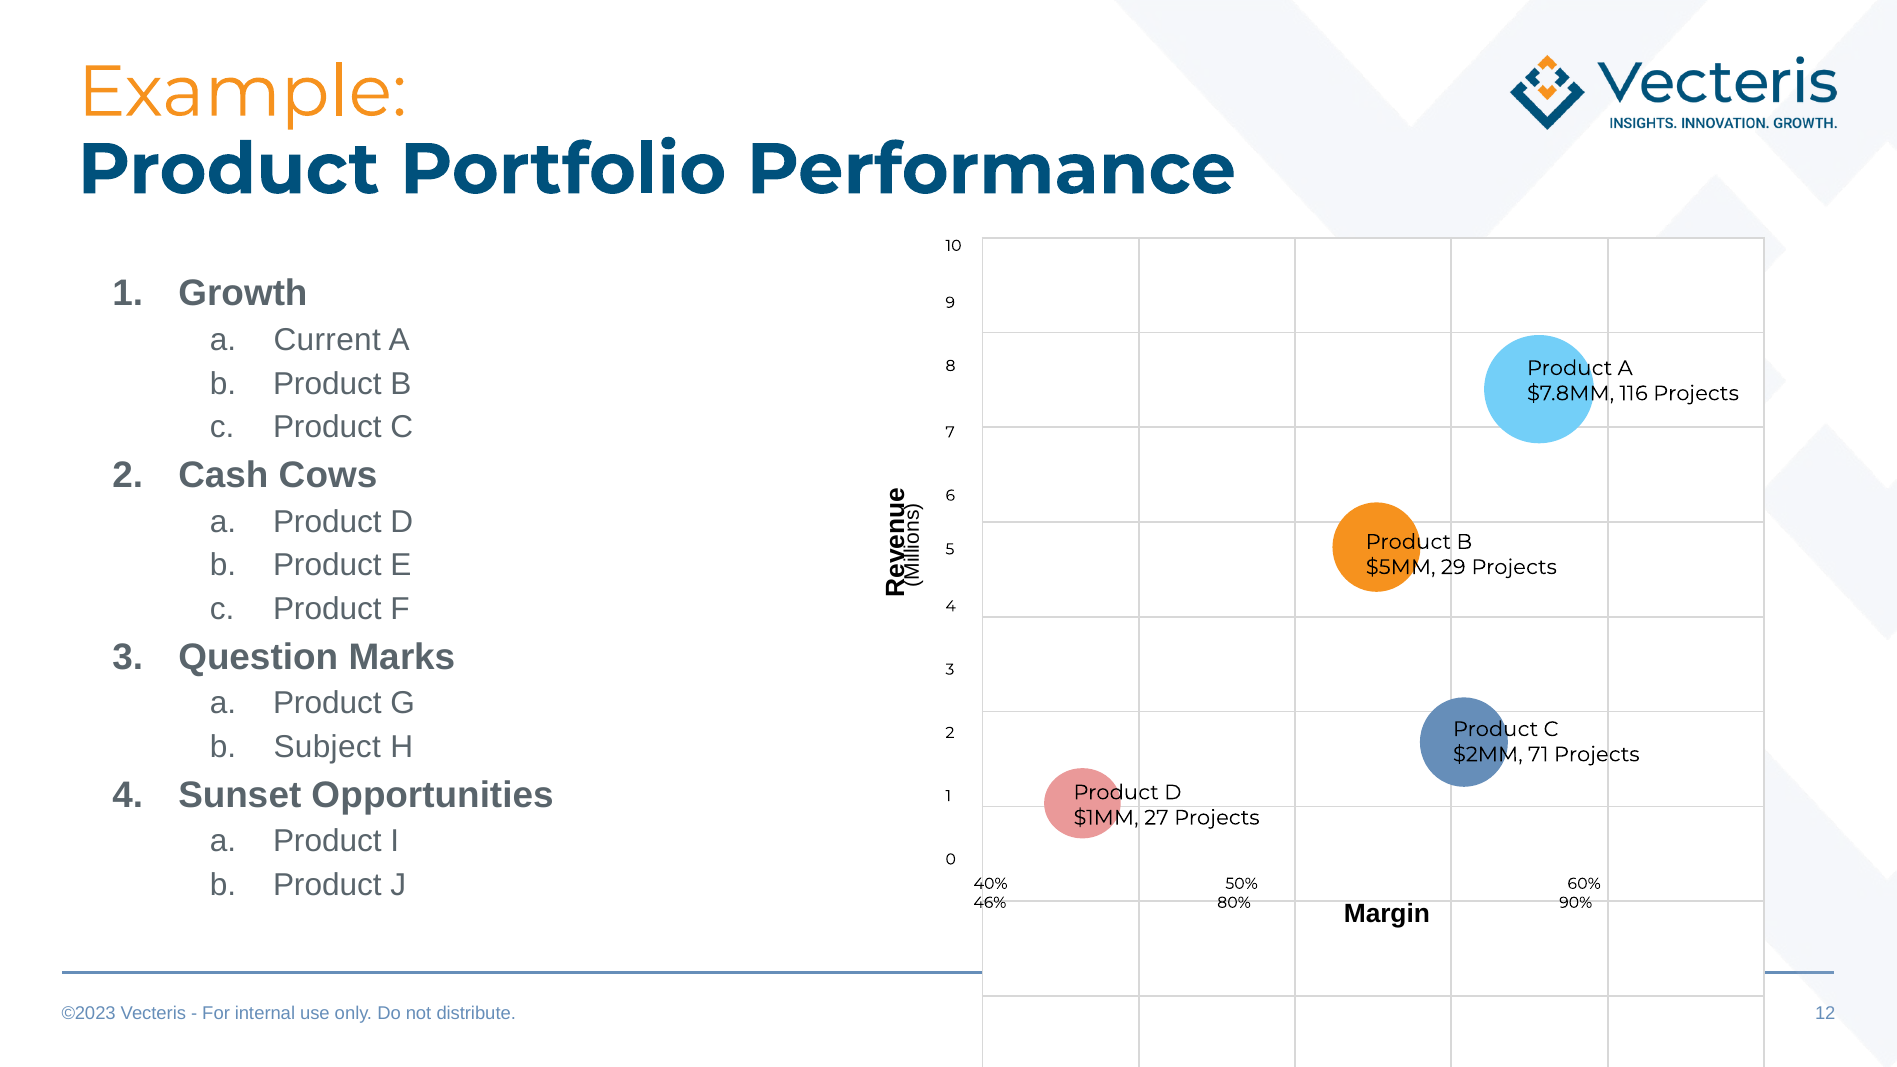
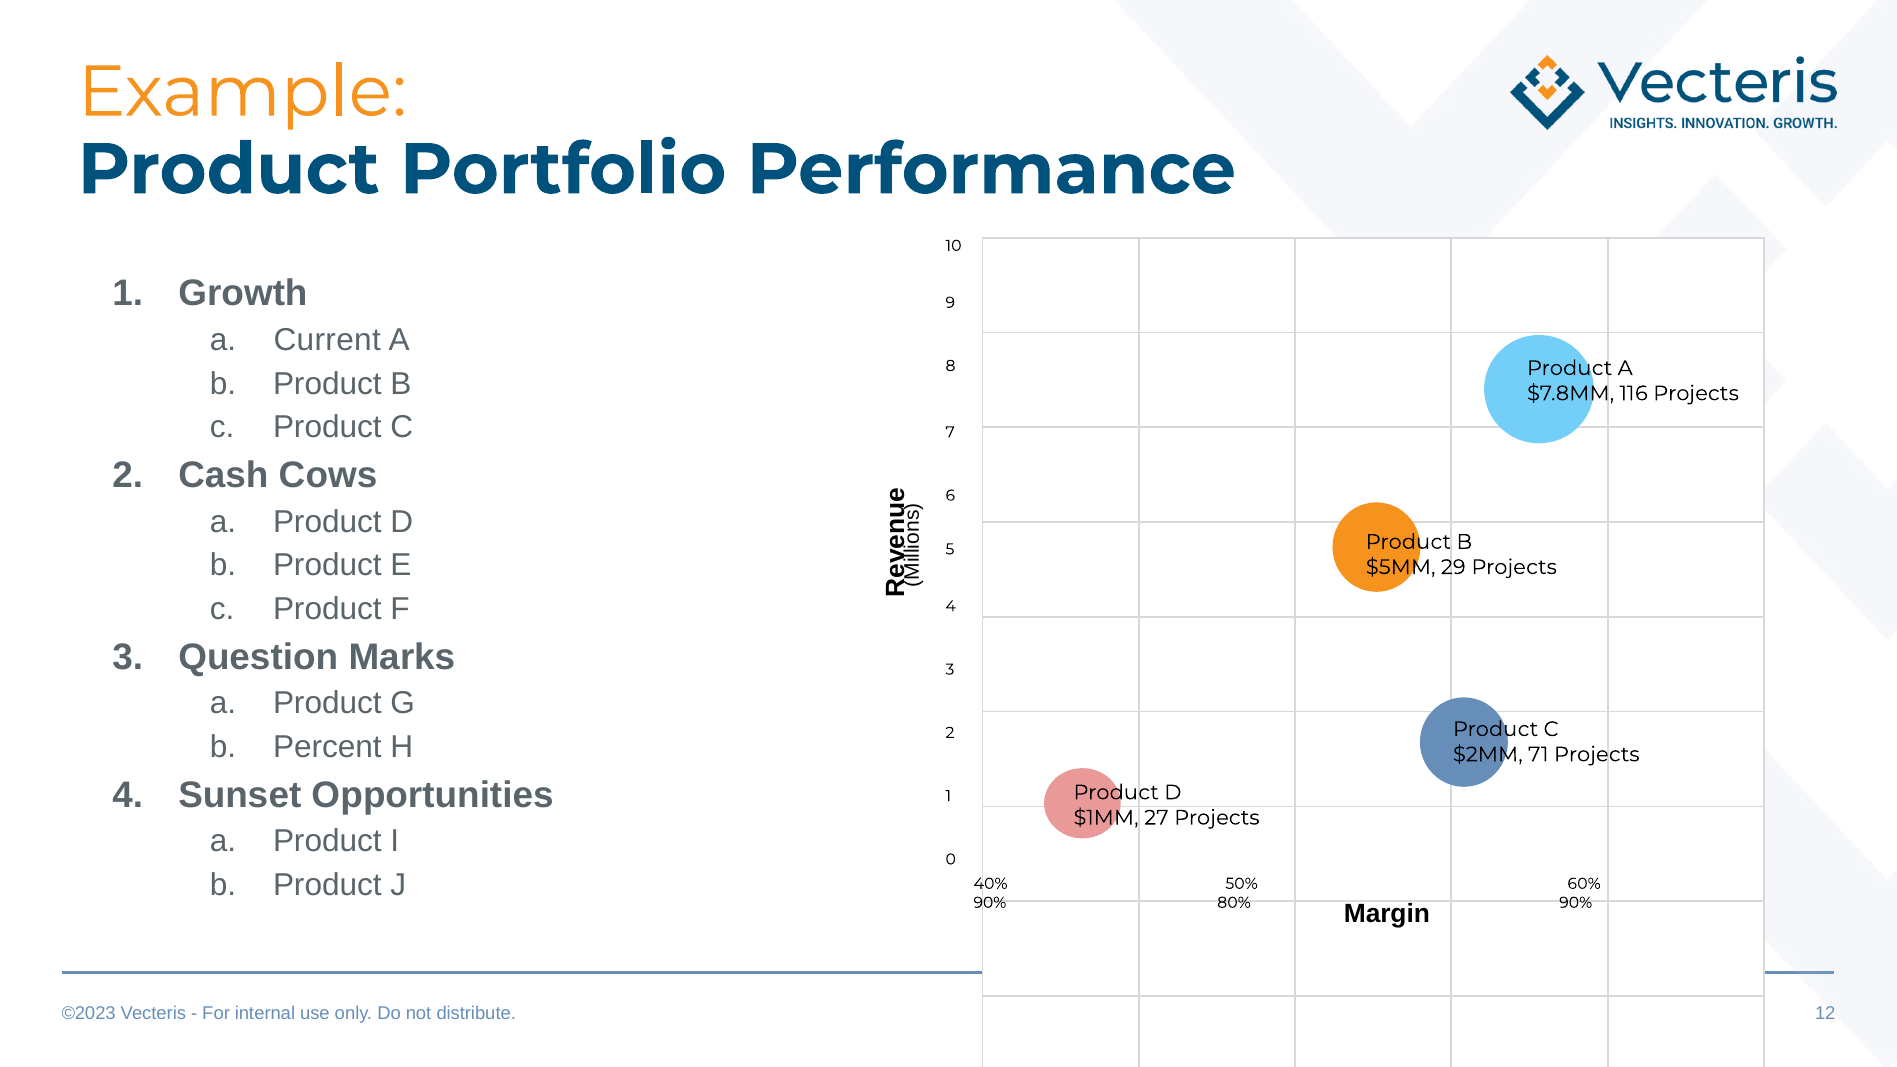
Subject: Subject -> Percent (327, 747)
46%: 46% -> 90% (990, 903)
